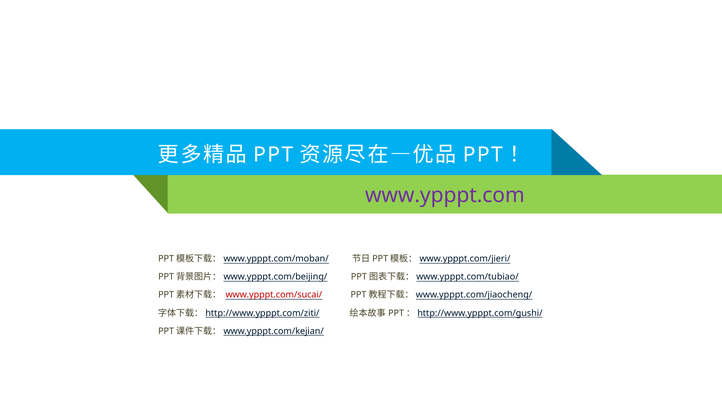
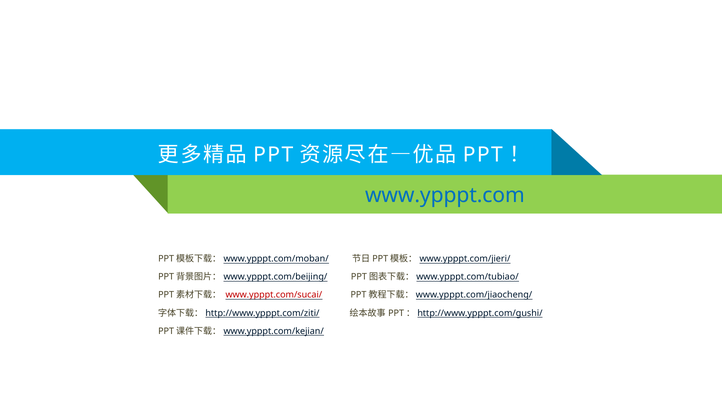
www.ypppt.com colour: purple -> blue (445, 196)
